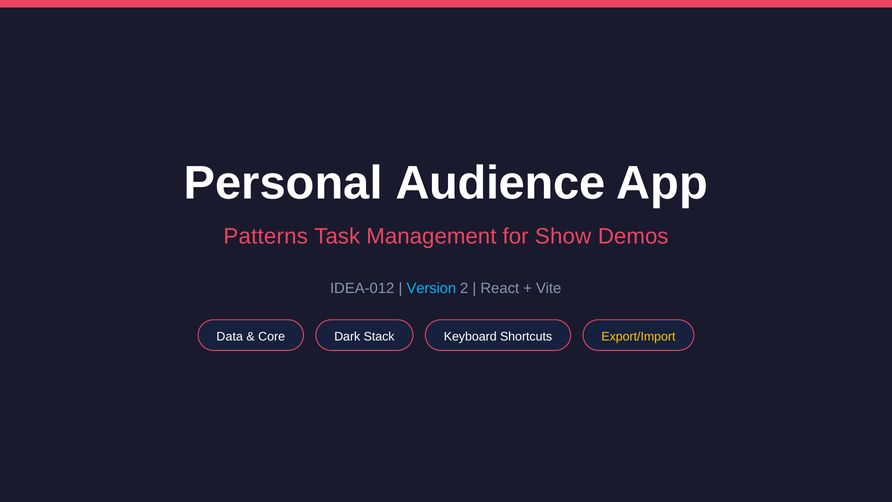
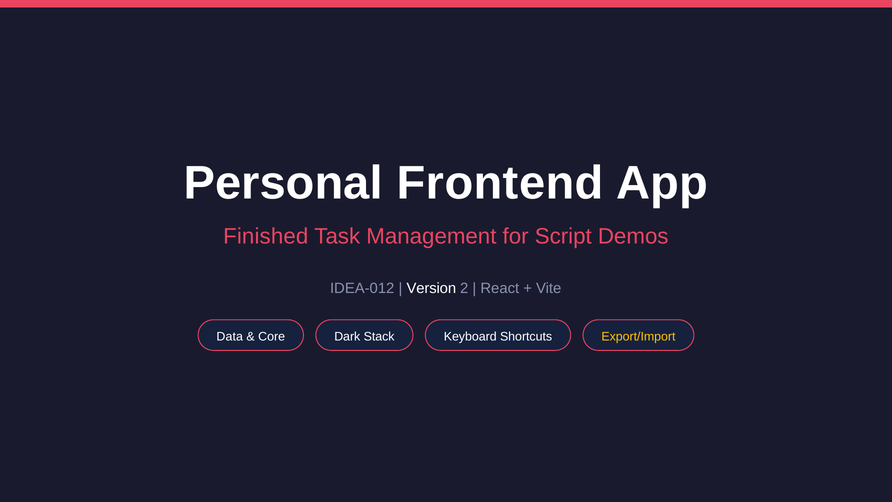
Audience: Audience -> Frontend (500, 183)
Patterns: Patterns -> Finished (266, 236)
Show: Show -> Script (563, 236)
Version colour: light blue -> white (431, 288)
